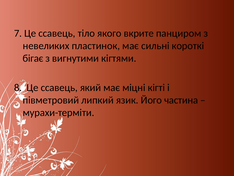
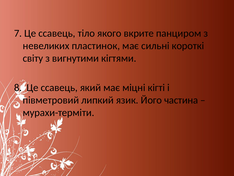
бігає: бігає -> світу (33, 58)
